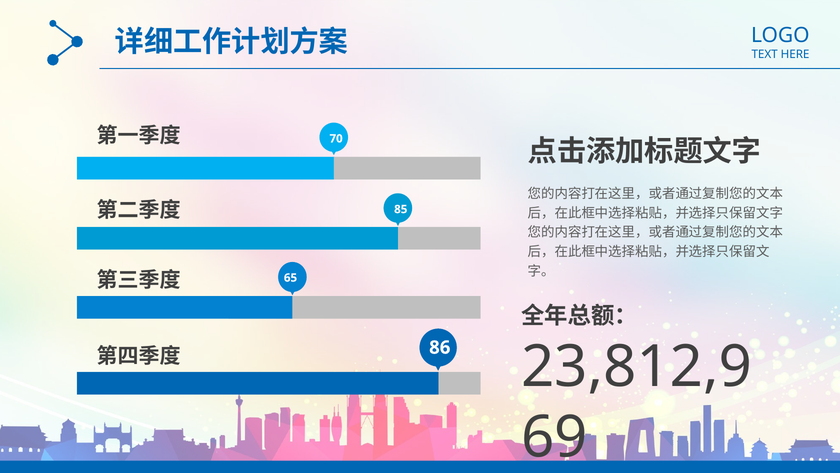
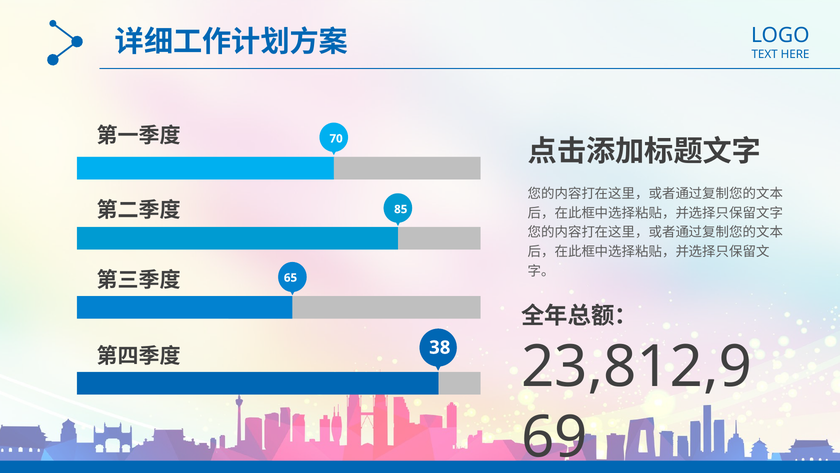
86: 86 -> 38 (440, 347)
